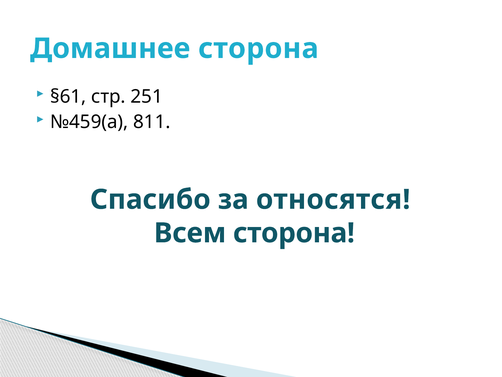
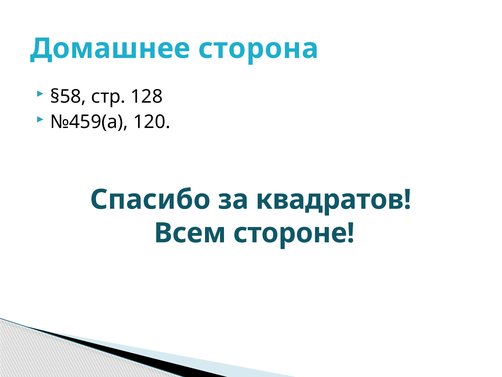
§61: §61 -> §58 (68, 96)
251: 251 -> 128 (147, 96)
811: 811 -> 120 (152, 122)
относятся: относятся -> квадратов (333, 199)
Всем сторона: сторона -> стороне (294, 233)
